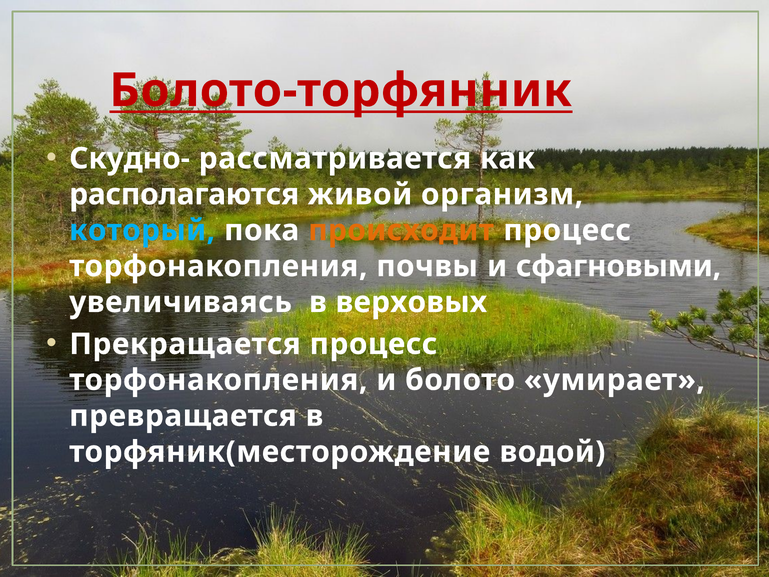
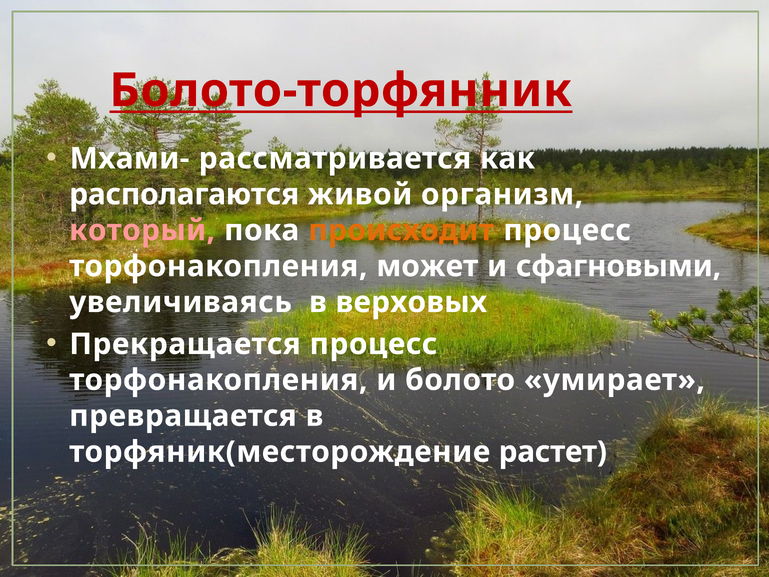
Скудно-: Скудно- -> Мхами- (129, 158)
который colour: light blue -> pink (142, 230)
почвы: почвы -> может (427, 266)
водой: водой -> растет (553, 452)
